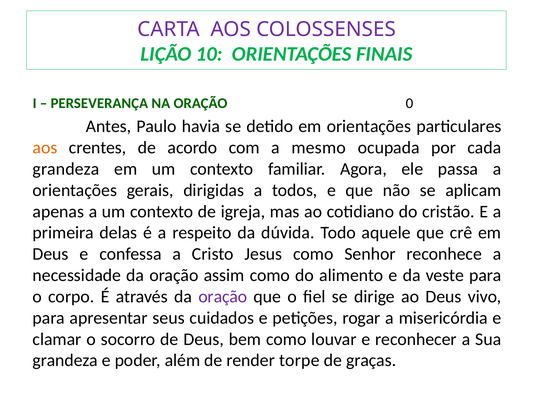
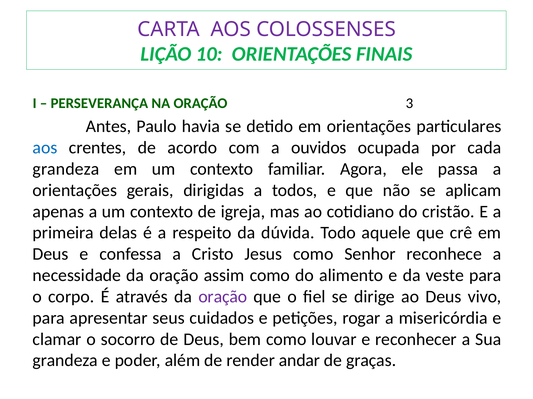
0: 0 -> 3 (409, 103)
aos colour: orange -> blue (45, 148)
mesmo: mesmo -> ouvidos (319, 148)
torpe: torpe -> andar (300, 361)
